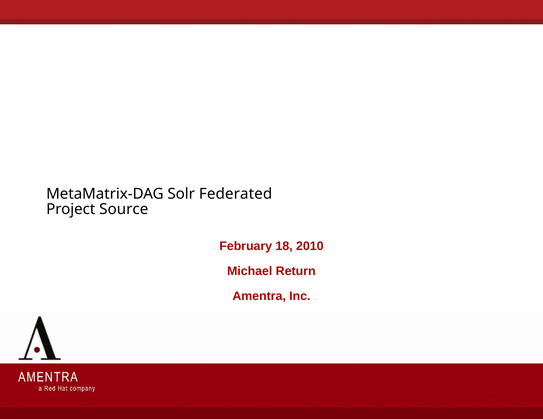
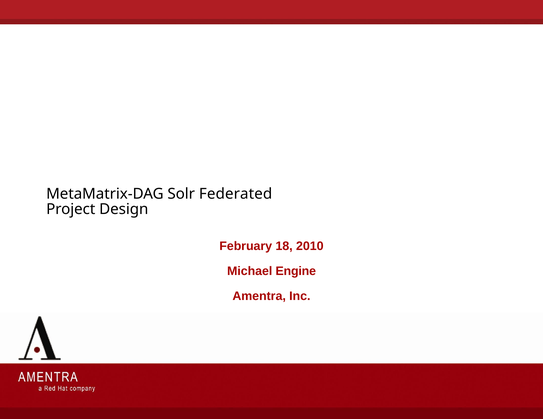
Source: Source -> Design (124, 209)
Return: Return -> Engine (296, 271)
